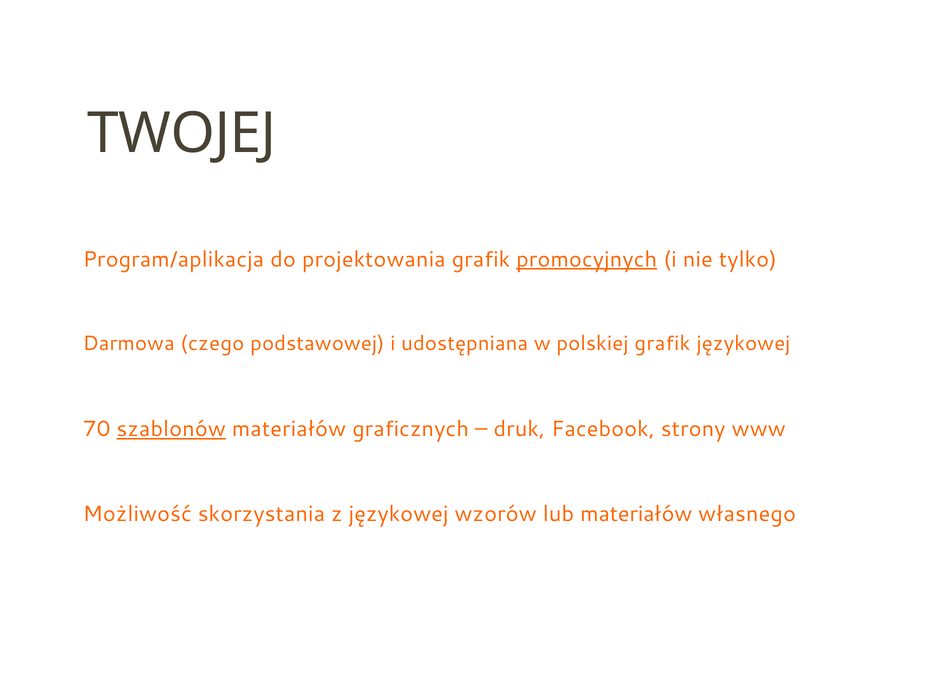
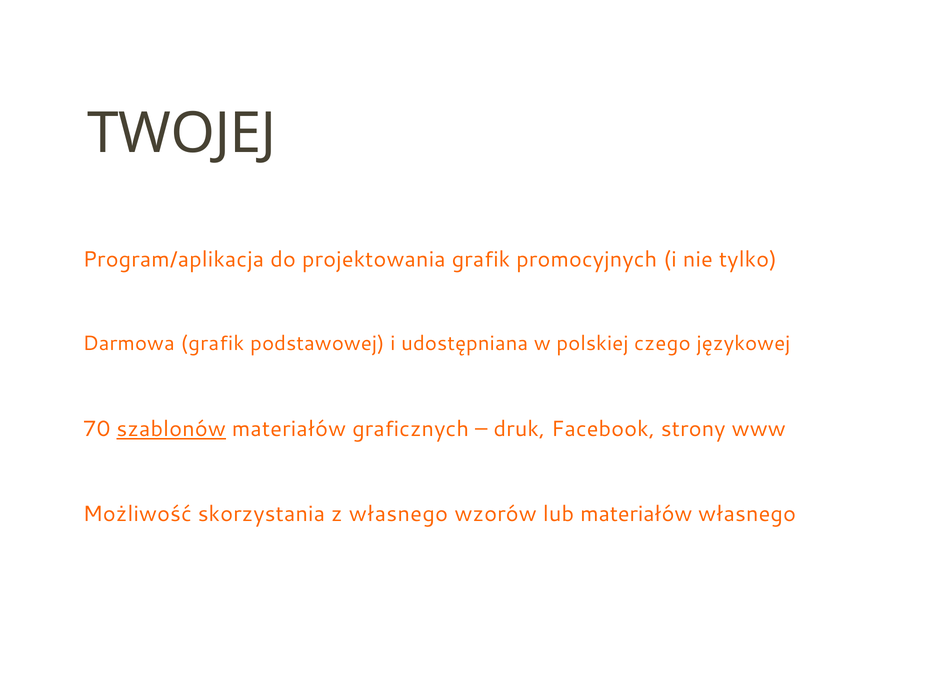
promocyjnych underline: present -> none (587, 259)
Darmowa czego: czego -> grafik (212, 343)
polskiej grafik: grafik -> czego (662, 343)
z językowej: językowej -> własnego (398, 514)
